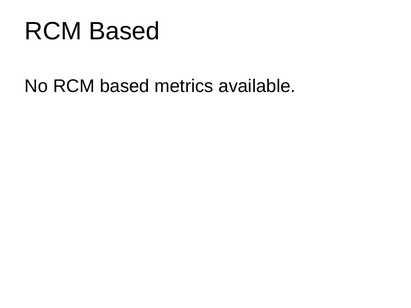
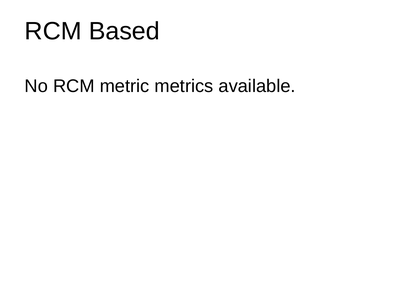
No RCM based: based -> metric (125, 86)
